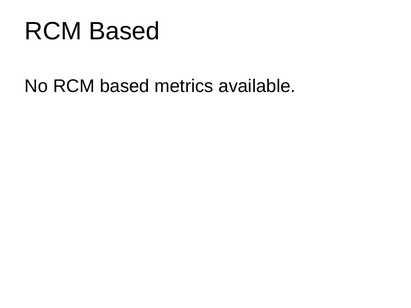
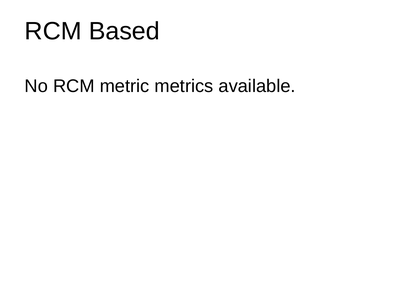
No RCM based: based -> metric (125, 86)
